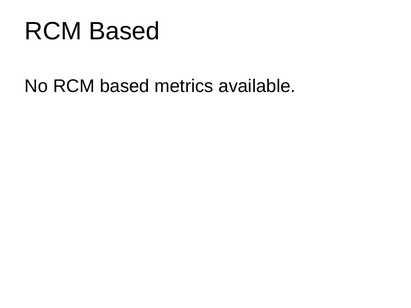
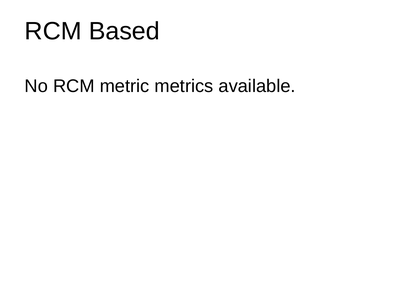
No RCM based: based -> metric (125, 86)
